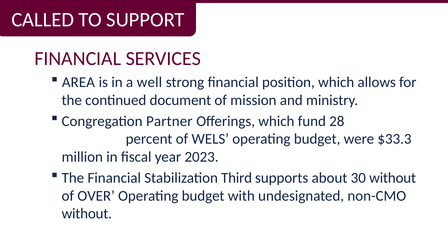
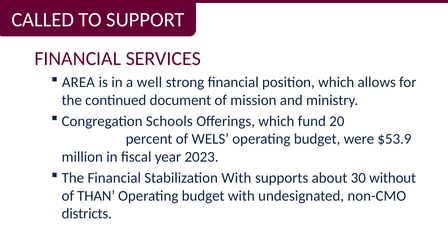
Partner: Partner -> Schools (169, 121)
28: 28 -> 20 (337, 121)
$33.3: $33.3 -> $53.9 (394, 139)
Stabilization Third: Third -> With (236, 178)
OVER: OVER -> THAN (96, 196)
without: without -> districts (87, 214)
